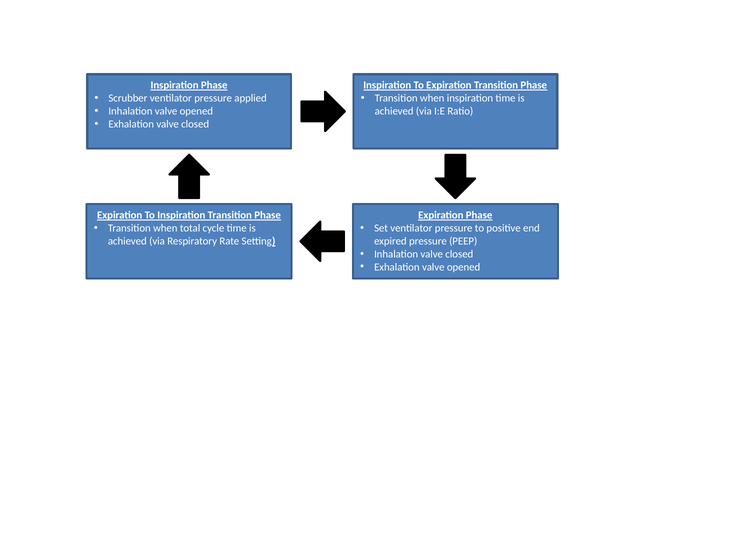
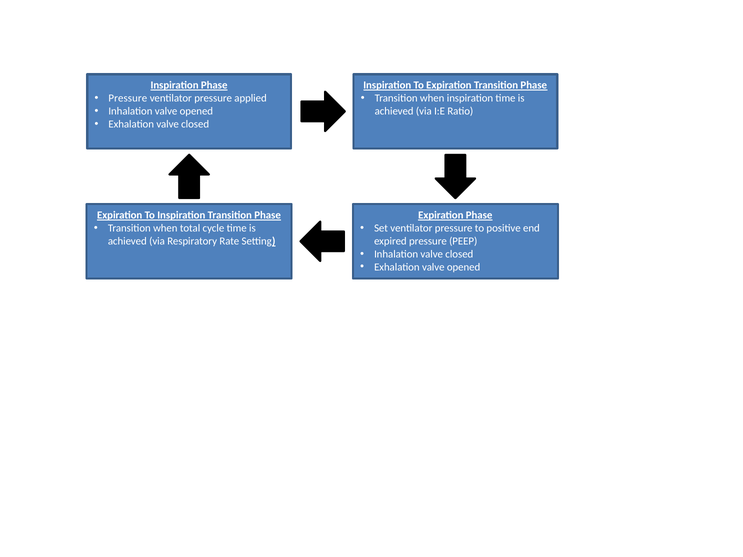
Scrubber: Scrubber -> Pressure (128, 98)
